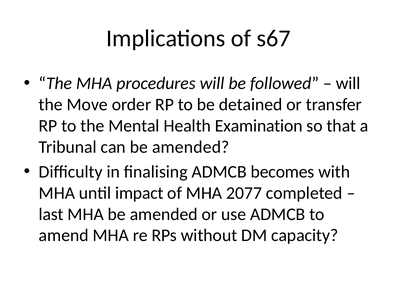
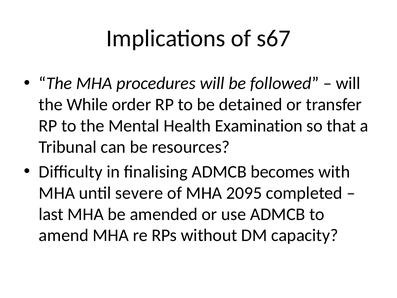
Move: Move -> While (87, 104)
can be amended: amended -> resources (191, 147)
impact: impact -> severe (139, 193)
2077: 2077 -> 2095 (244, 193)
